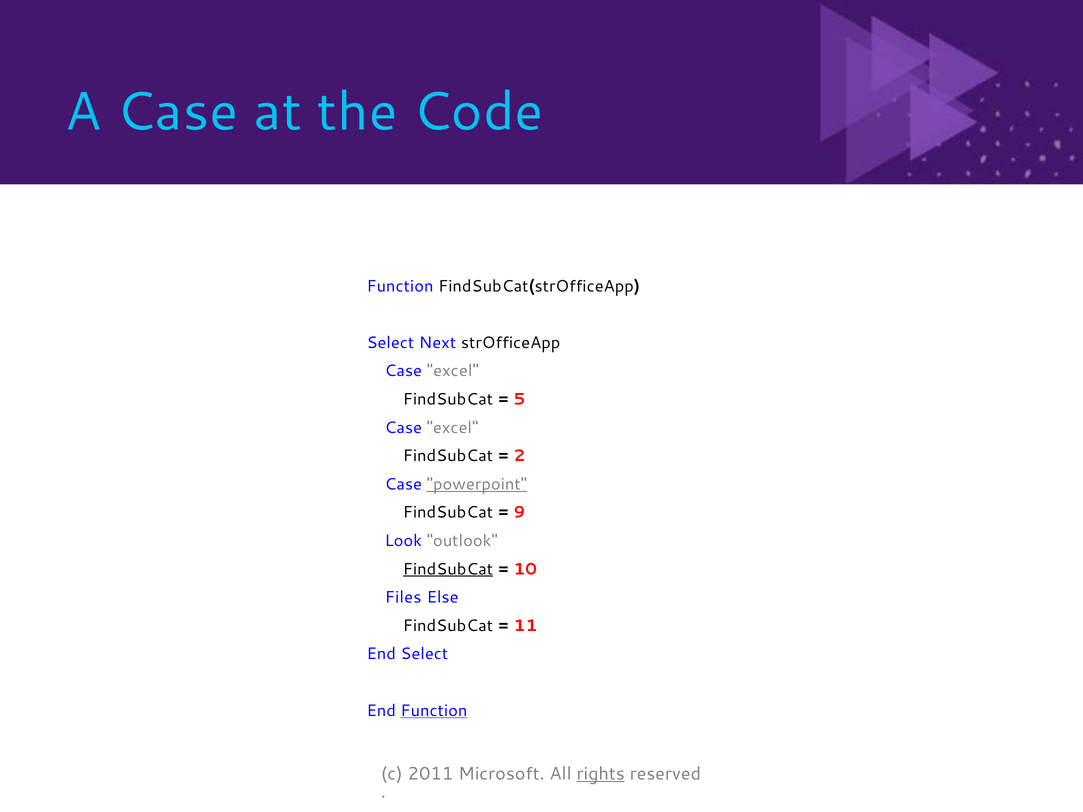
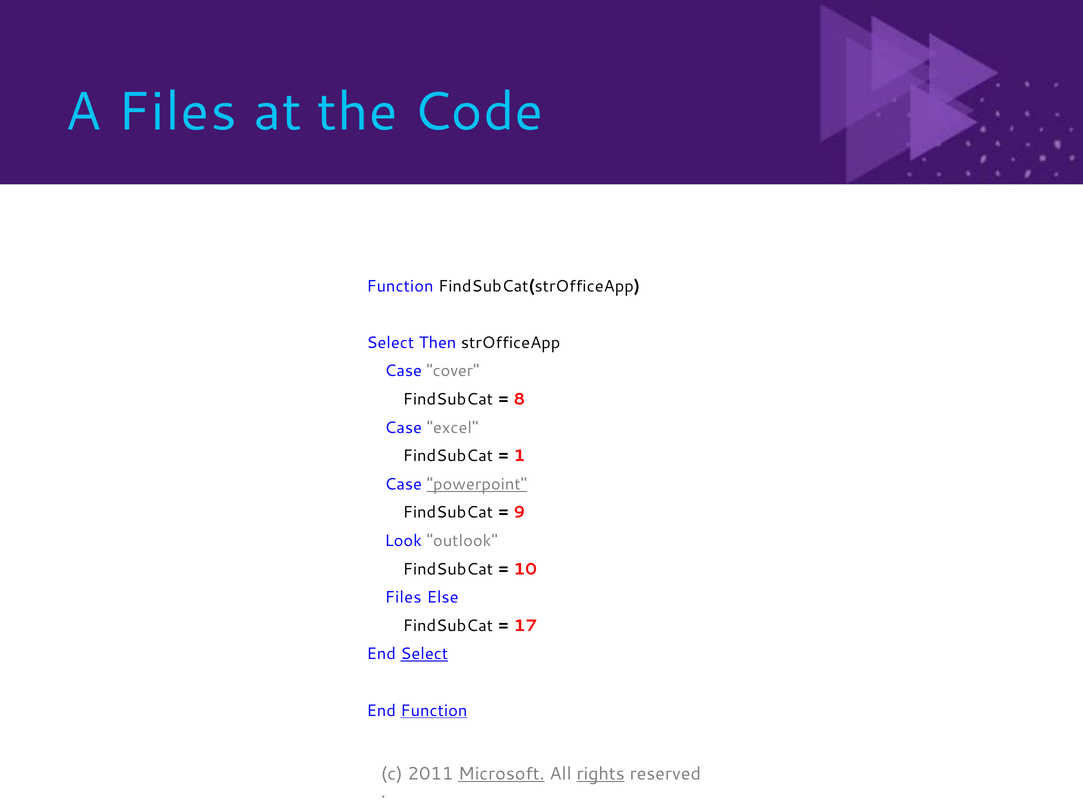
A Case: Case -> Files (177, 112)
Next: Next -> Then (438, 343)
excel: excel -> cover (453, 371)
5: 5 -> 8 (519, 399)
2: 2 -> 1 (519, 456)
FindSubCat underline: present -> none (448, 569)
11: 11 -> 17 (525, 626)
Select underline: none -> present (424, 654)
Microsoft underline: none -> present (501, 774)
